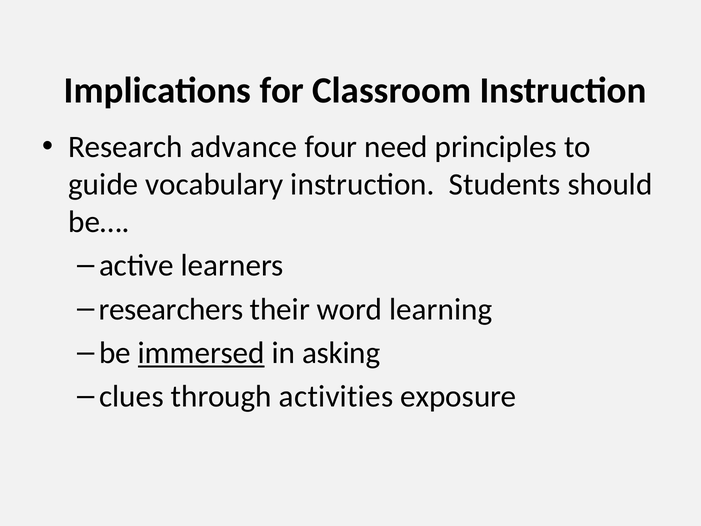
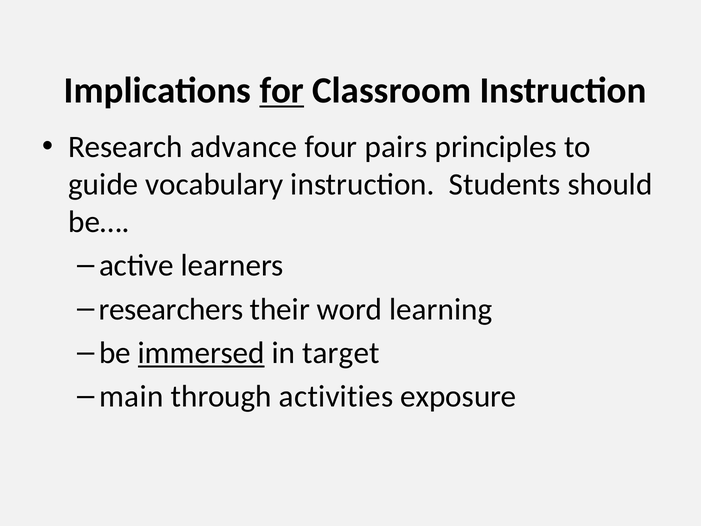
for underline: none -> present (282, 91)
need: need -> pairs (396, 147)
asking: asking -> target (341, 353)
clues: clues -> main (131, 396)
